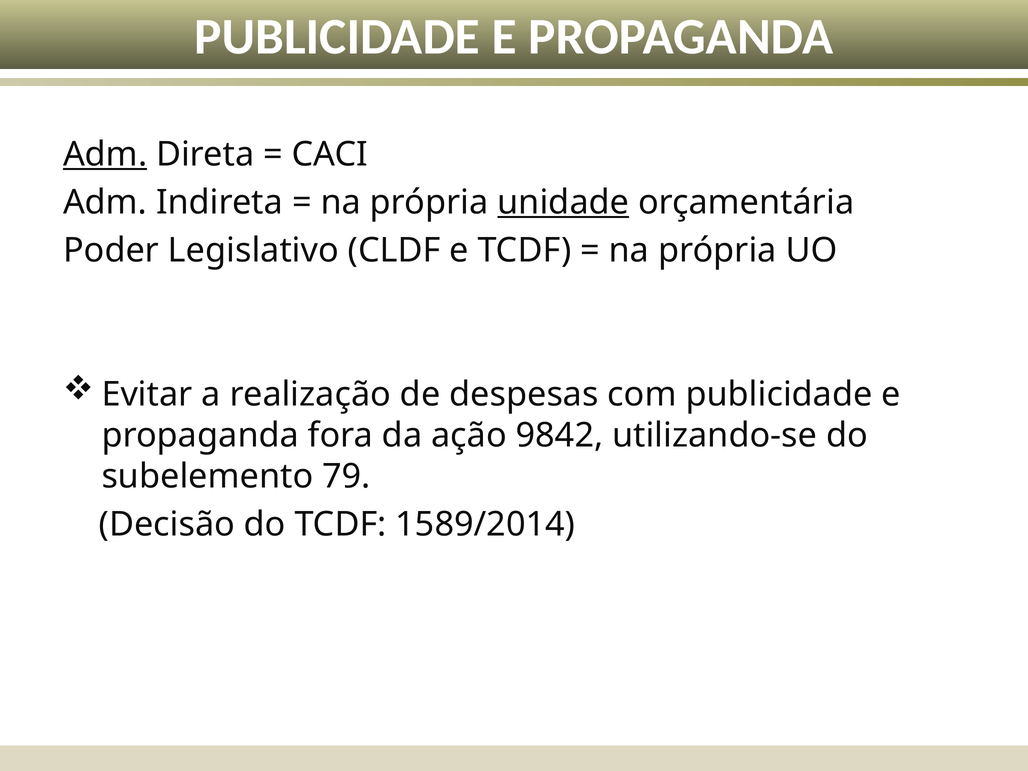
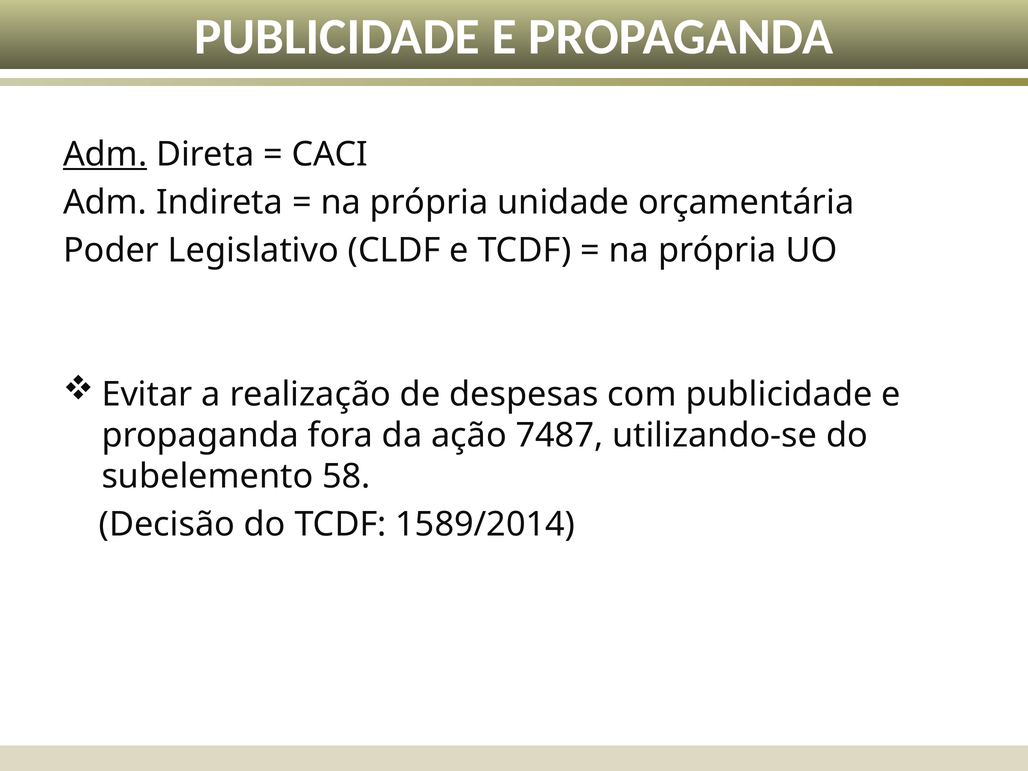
unidade underline: present -> none (563, 202)
9842: 9842 -> 7487 (560, 435)
79: 79 -> 58 (346, 477)
